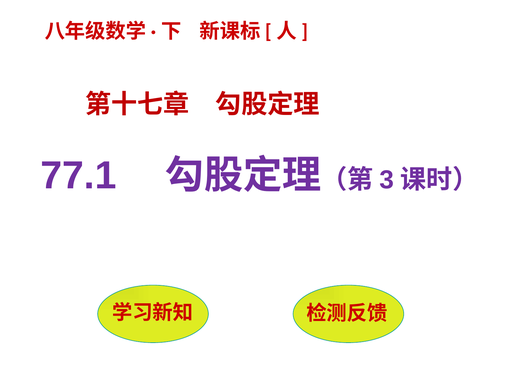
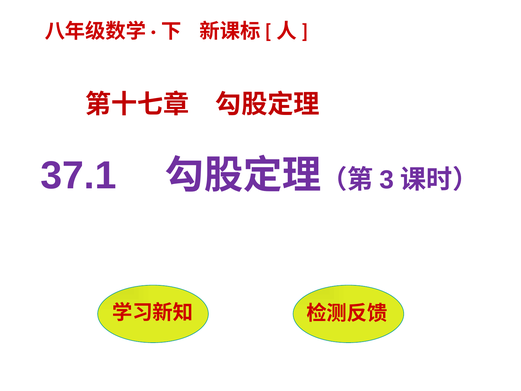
77.1: 77.1 -> 37.1 (79, 176)
